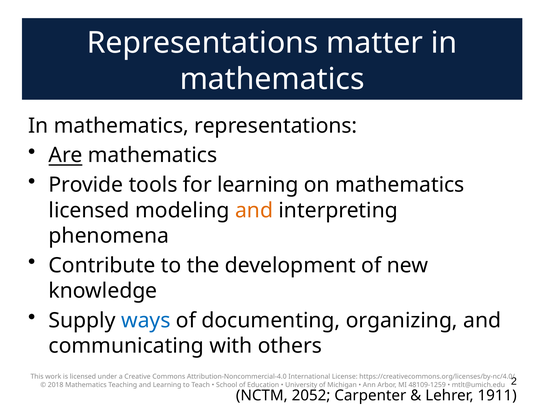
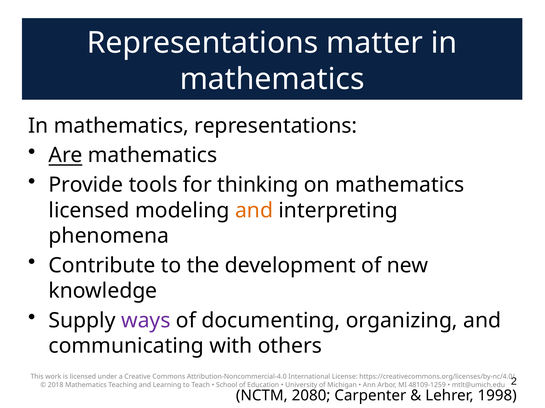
for learning: learning -> thinking (258, 185)
ways colour: blue -> purple (146, 321)
2052: 2052 -> 2080 (311, 396)
1911: 1911 -> 1998 (497, 396)
